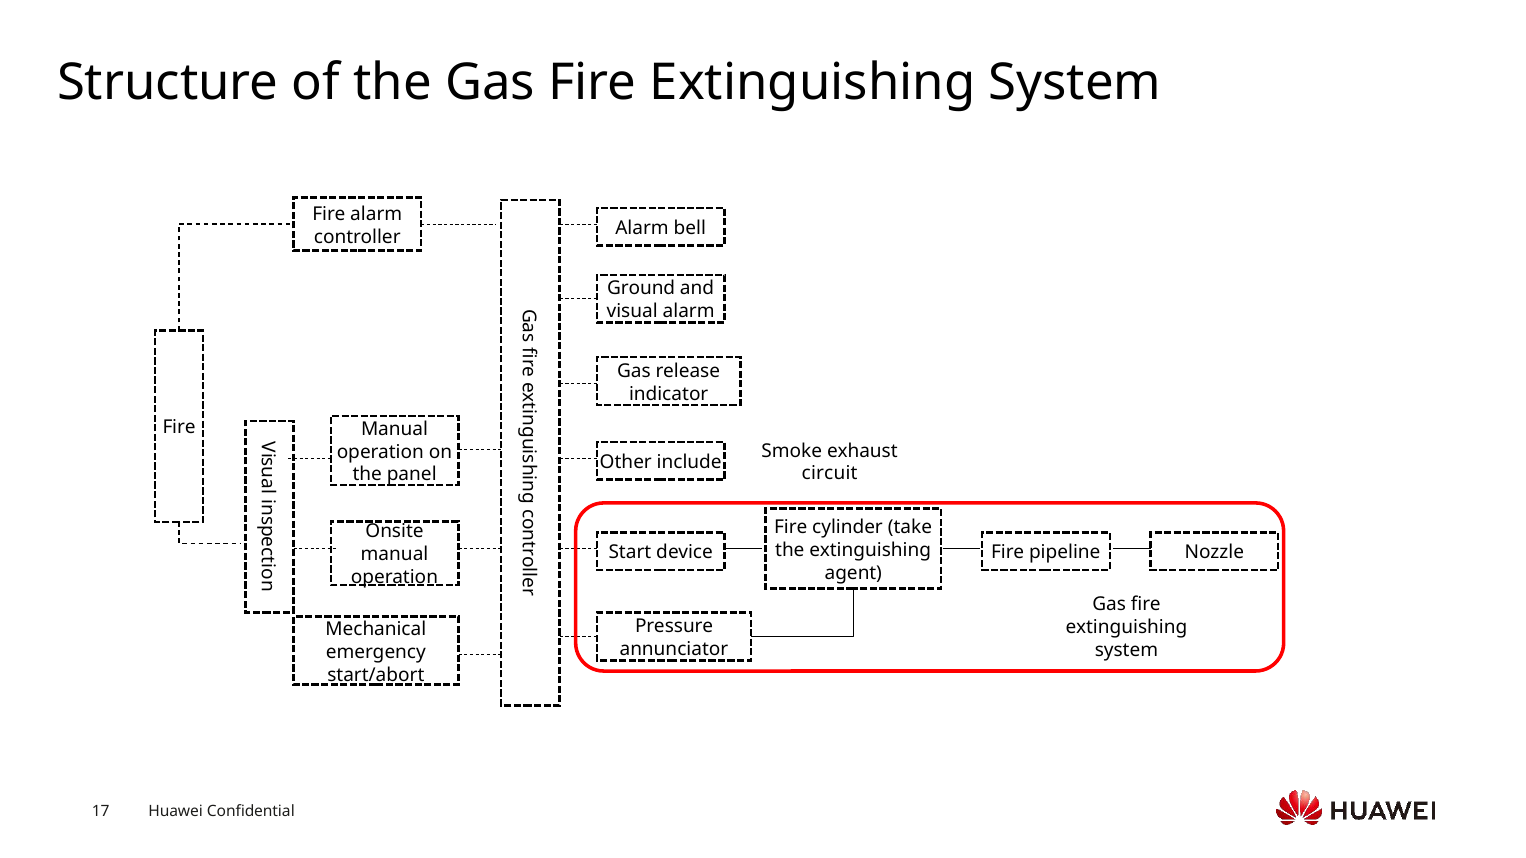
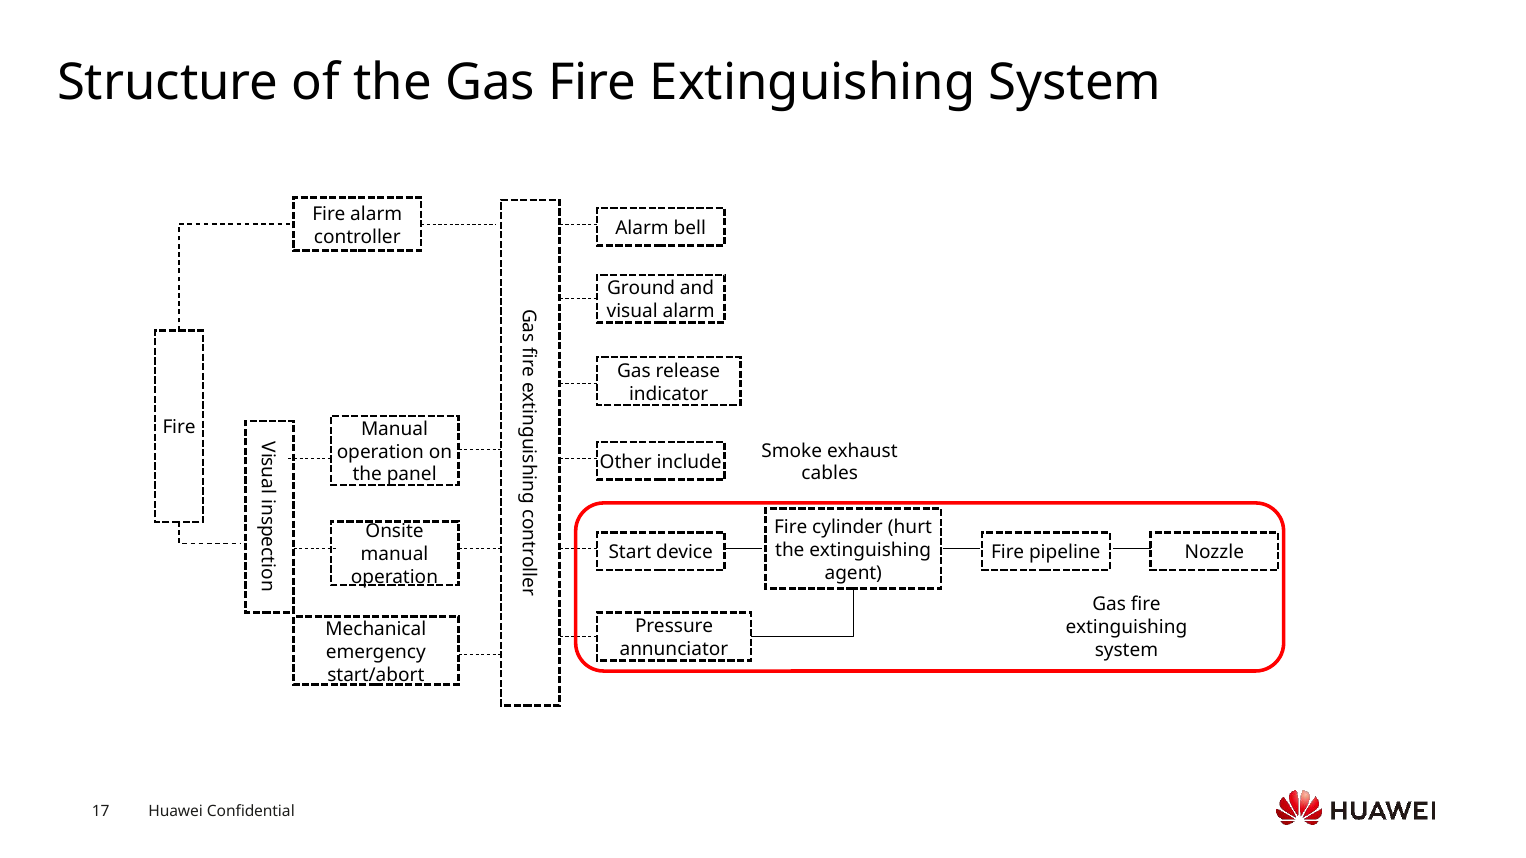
circuit: circuit -> cables (830, 474)
take: take -> hurt (910, 527)
